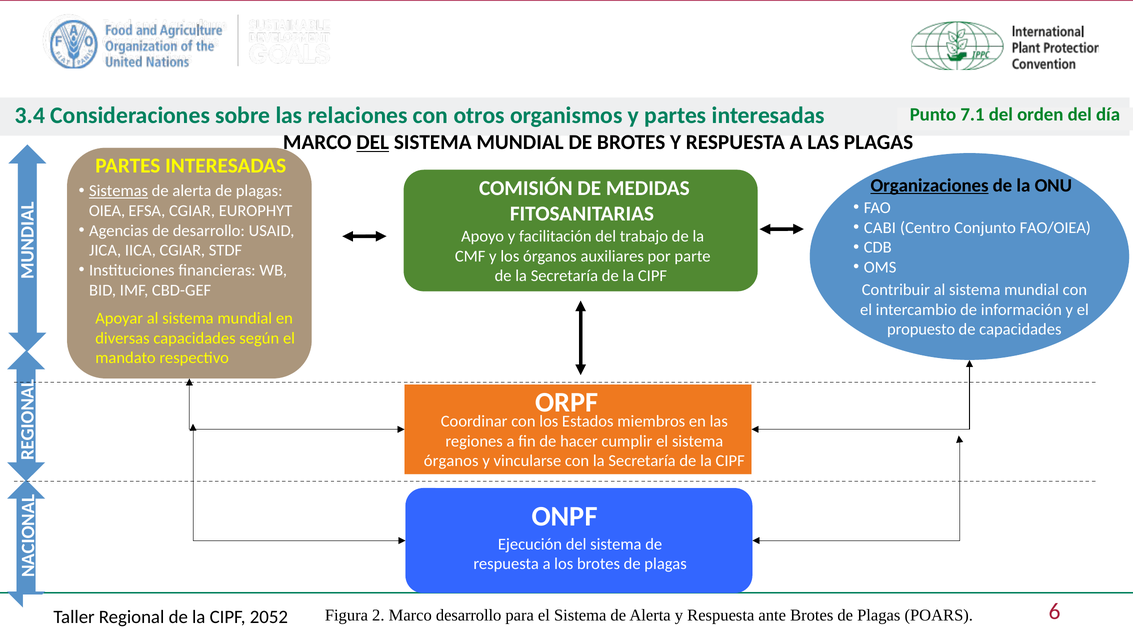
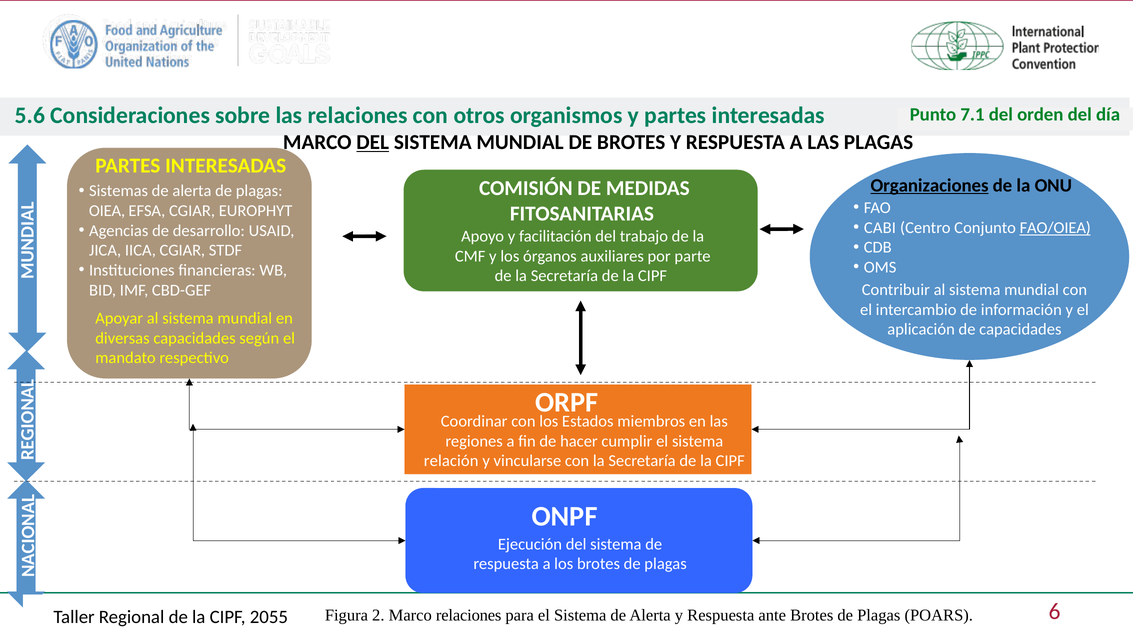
3.4: 3.4 -> 5.6 (30, 115)
Sistemas underline: present -> none (119, 191)
FAO/OIEA underline: none -> present (1055, 228)
propuesto: propuesto -> aplicación (921, 330)
órganos: órganos -> relación (451, 461)
Marco desarrollo: desarrollo -> relaciones (469, 616)
2052: 2052 -> 2055 (269, 617)
